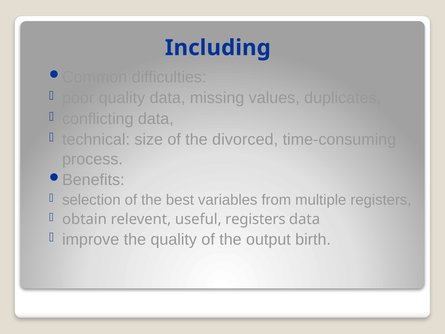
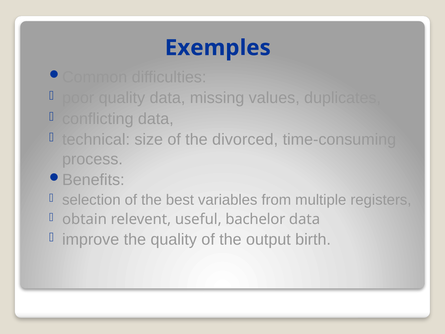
Including: Including -> Exemples (218, 48)
useful registers: registers -> bachelor (255, 219)
